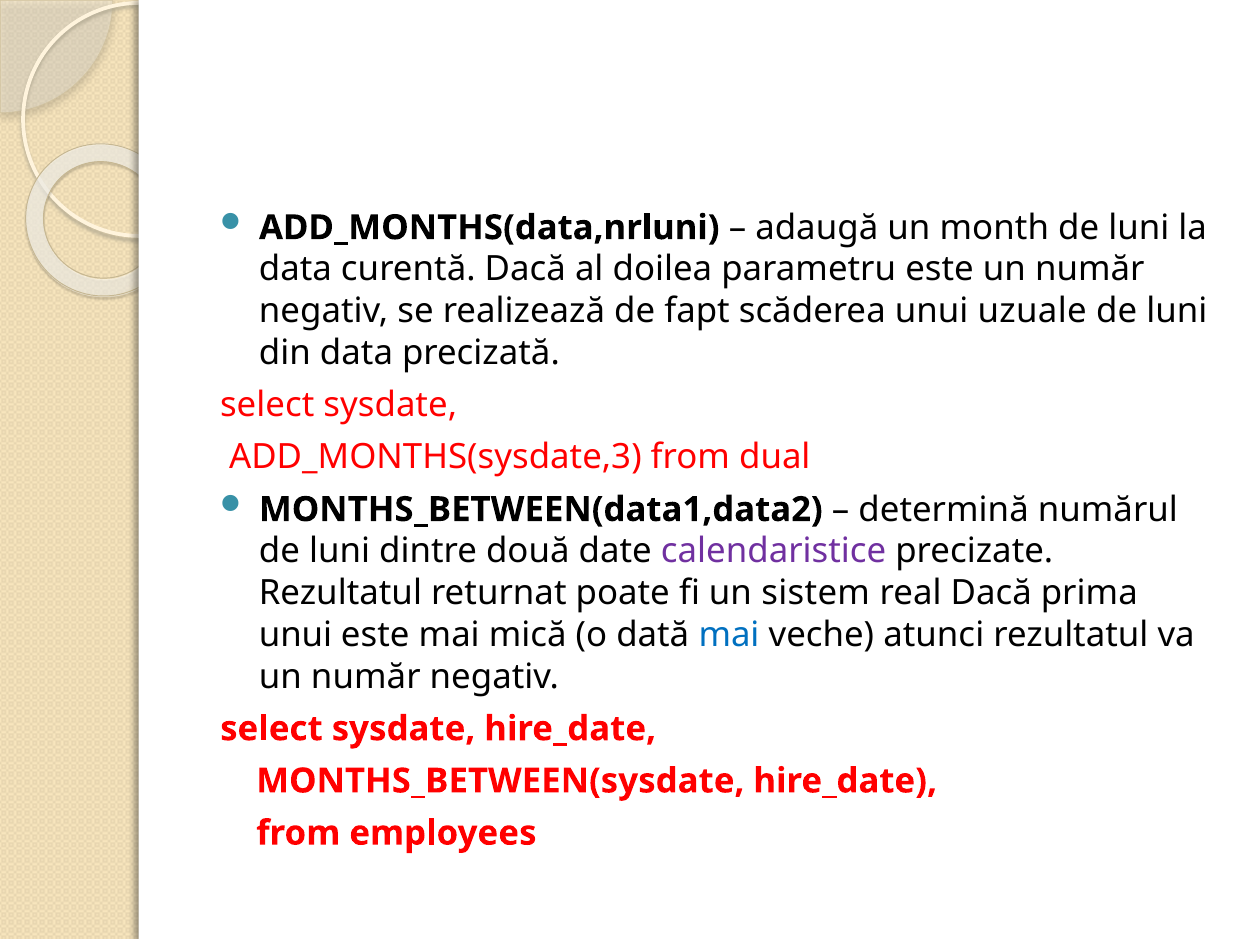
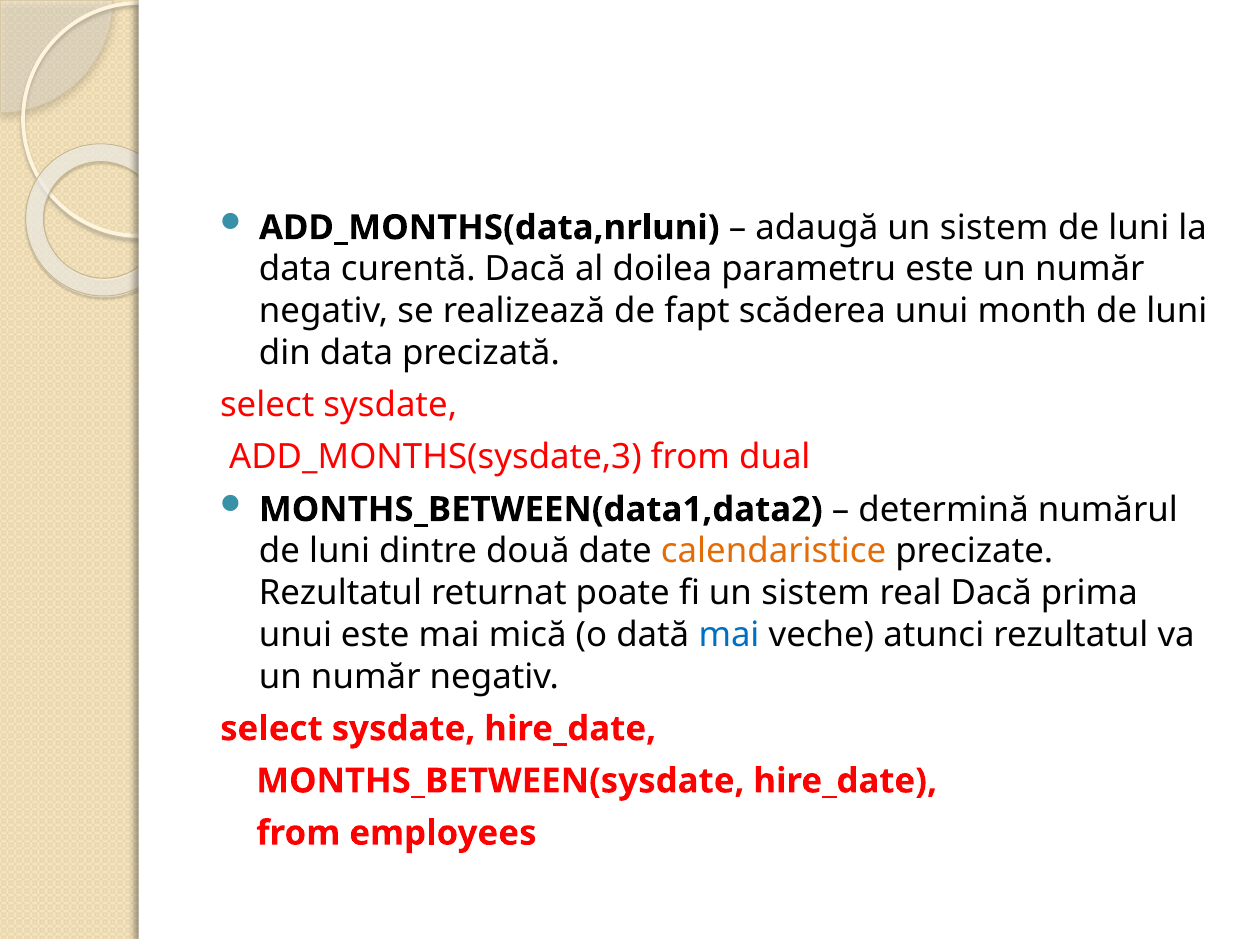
adaugă un month: month -> sistem (994, 228)
uzuale: uzuale -> month (1032, 311)
calendaristice colour: purple -> orange (774, 551)
